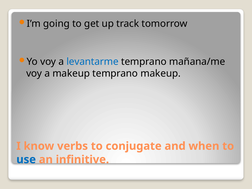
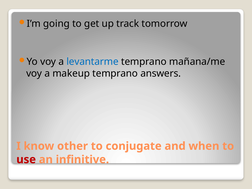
temprano makeup: makeup -> answers (161, 73)
verbs: verbs -> other (73, 146)
use colour: blue -> red (26, 160)
